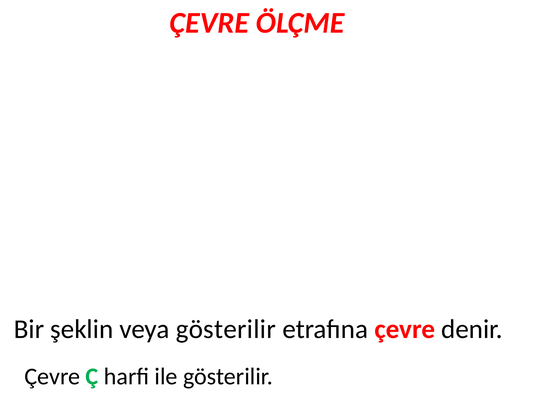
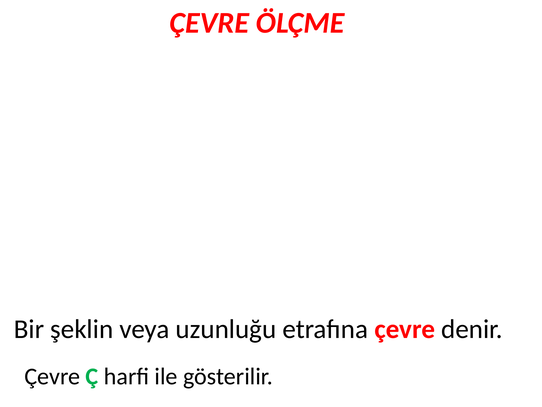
veya gösterilir: gösterilir -> uzunluğu (226, 329)
